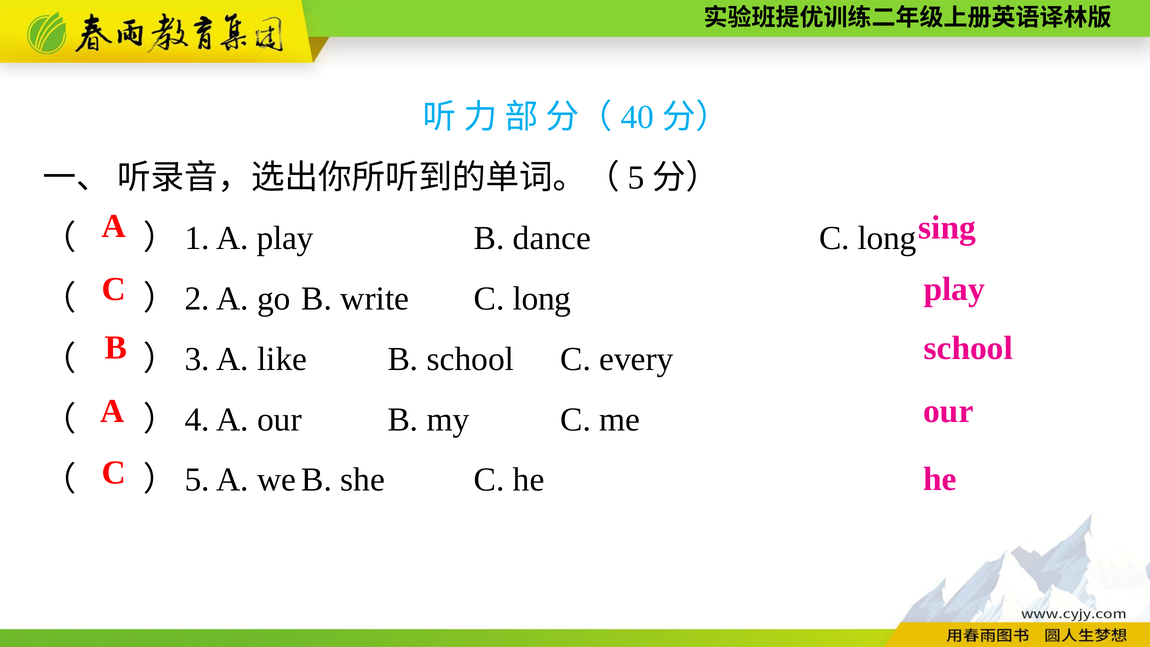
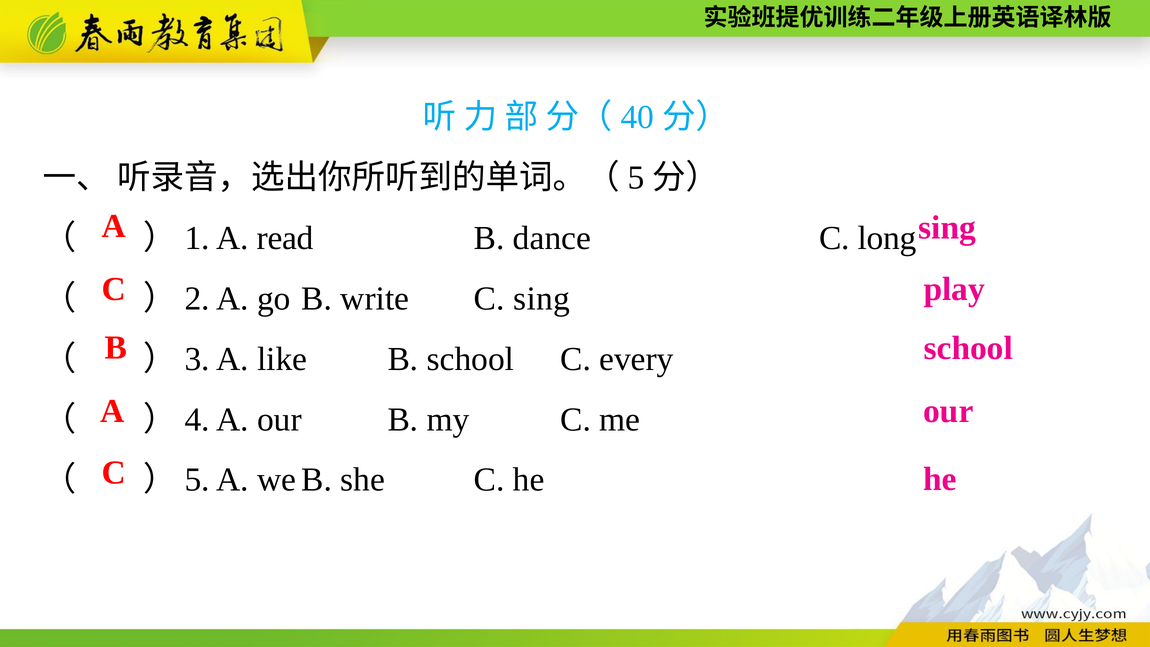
A play: play -> read (285, 238)
write C long: long -> sing (542, 299)
